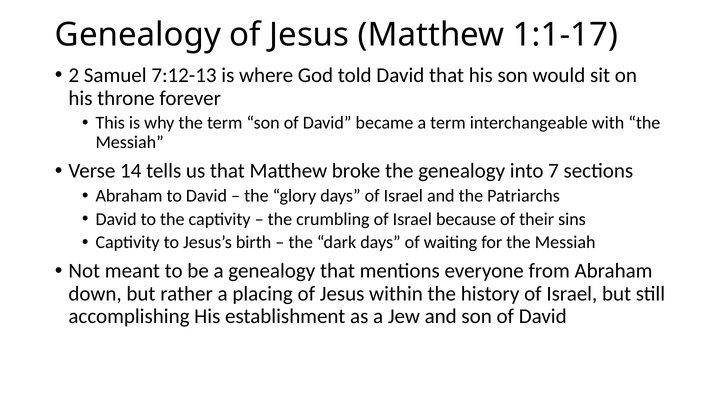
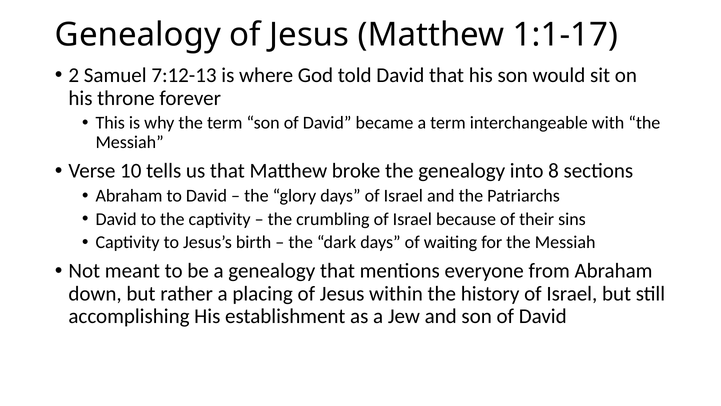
14: 14 -> 10 (131, 171)
7: 7 -> 8 (554, 171)
